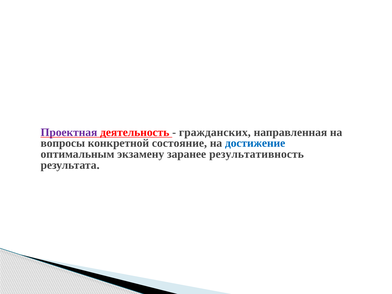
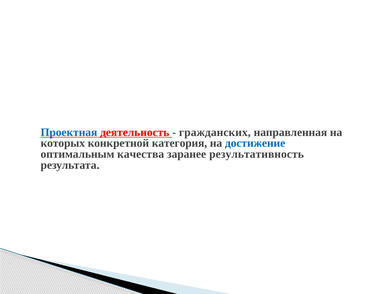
Проектная colour: purple -> blue (69, 132)
вопросы: вопросы -> которых (63, 143)
состояние: состояние -> категория (180, 143)
экзамену: экзамену -> качества (141, 154)
